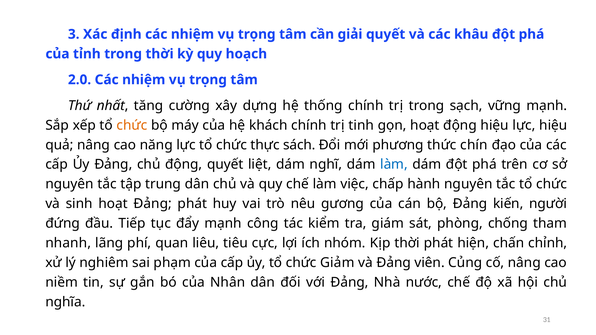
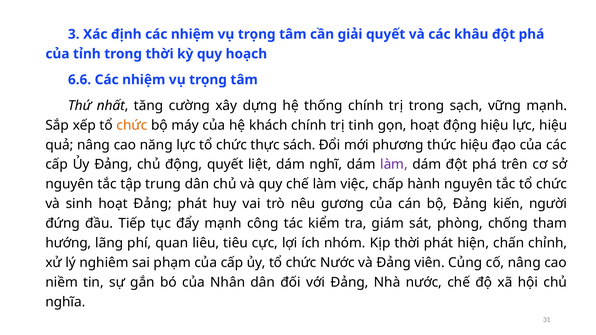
2.0: 2.0 -> 6.6 (80, 80)
thức chín: chín -> hiệu (474, 145)
làm colour: blue -> purple (394, 165)
nhanh: nhanh -> hướng (68, 243)
chức Giảm: Giảm -> Nước (337, 263)
